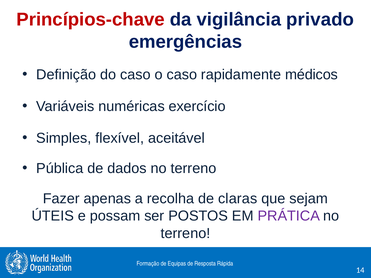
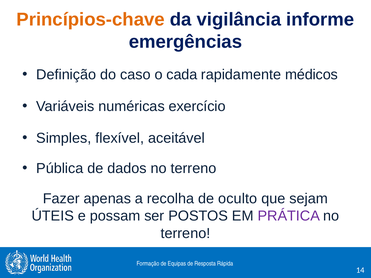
Princípios-chave colour: red -> orange (91, 20)
privado: privado -> informe (320, 20)
o caso: caso -> cada (182, 75)
claras: claras -> oculto (238, 199)
